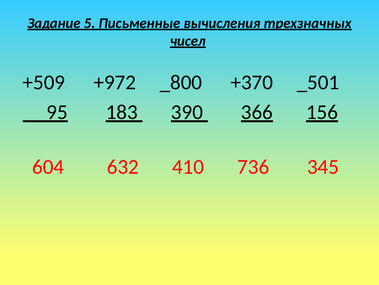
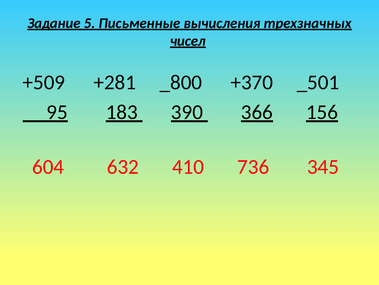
+972: +972 -> +281 (115, 82)
